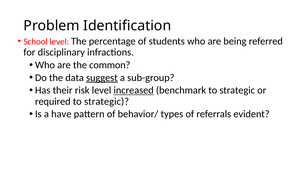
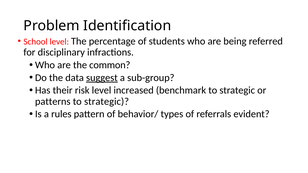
increased underline: present -> none (134, 90)
required: required -> patterns (53, 102)
have: have -> rules (61, 114)
